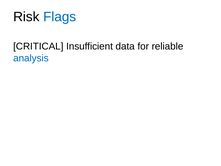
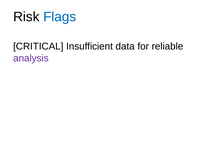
analysis colour: blue -> purple (31, 58)
